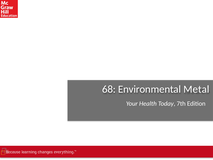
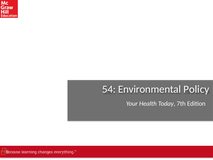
68: 68 -> 54 (109, 89)
Metal: Metal -> Policy (196, 89)
